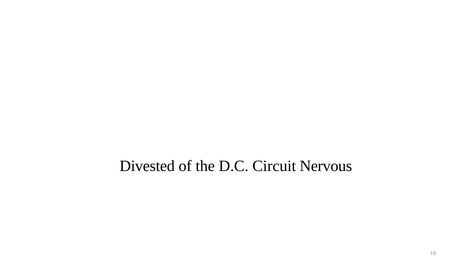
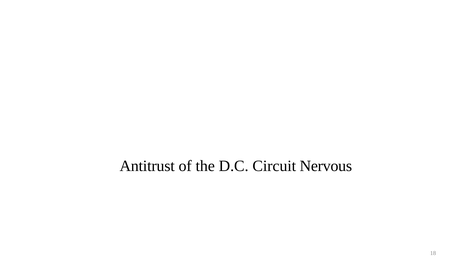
Divested: Divested -> Antitrust (147, 166)
